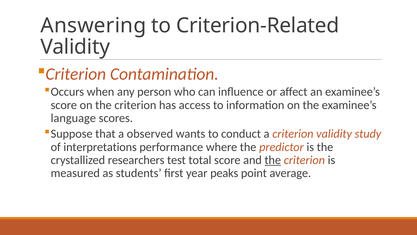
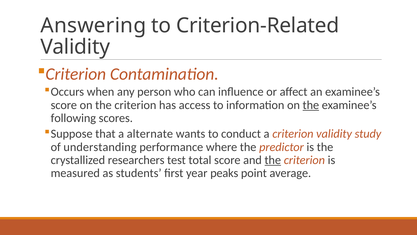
the underline: none -> present (311, 105)
language: language -> following (73, 118)
observed: observed -> alternate (150, 134)
interpretations: interpretations -> understanding (100, 147)
